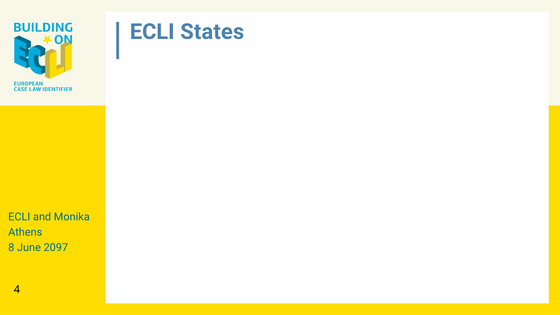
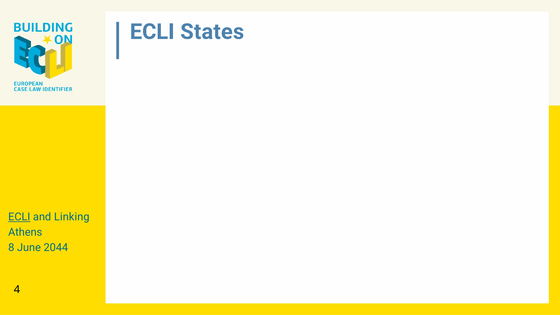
ECLI underline: none -> present (19, 217)
Monika: Monika -> Linking (72, 217)
2097: 2097 -> 2044 (56, 247)
